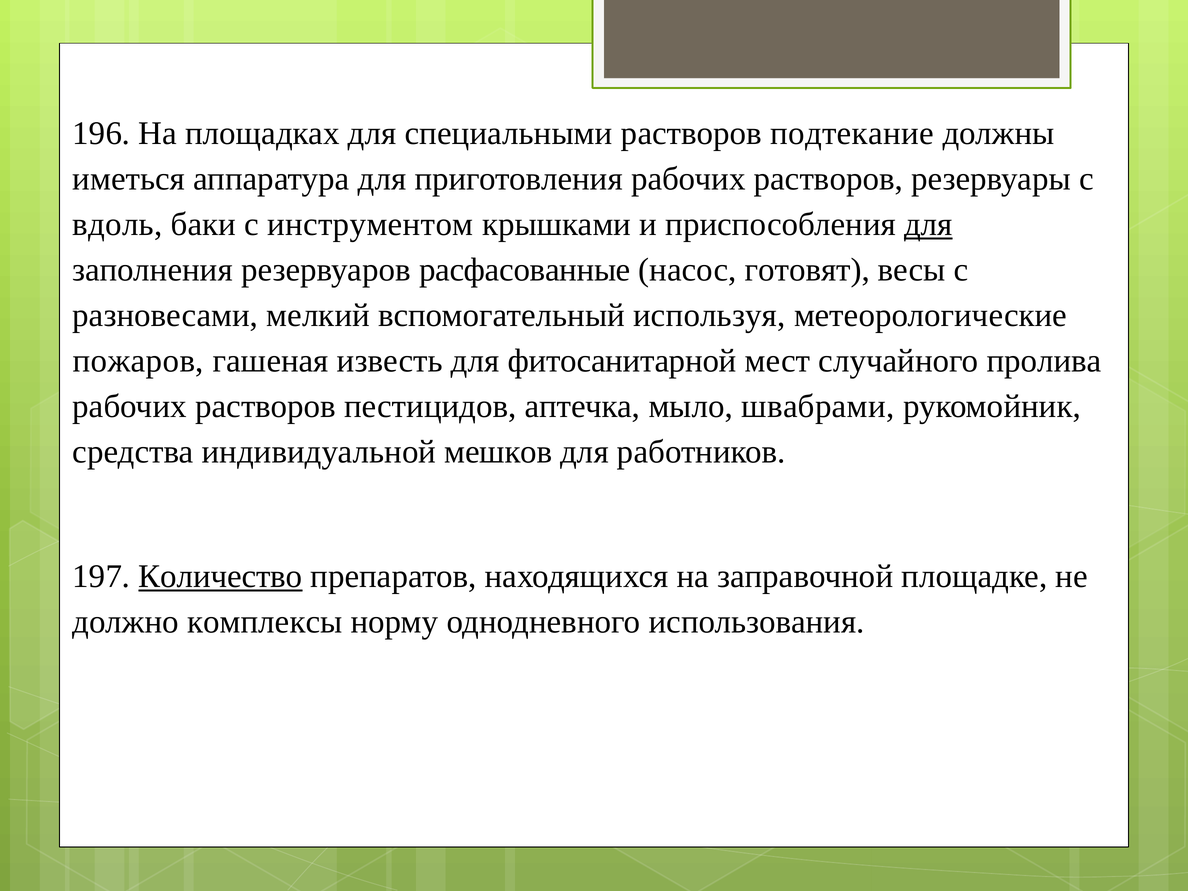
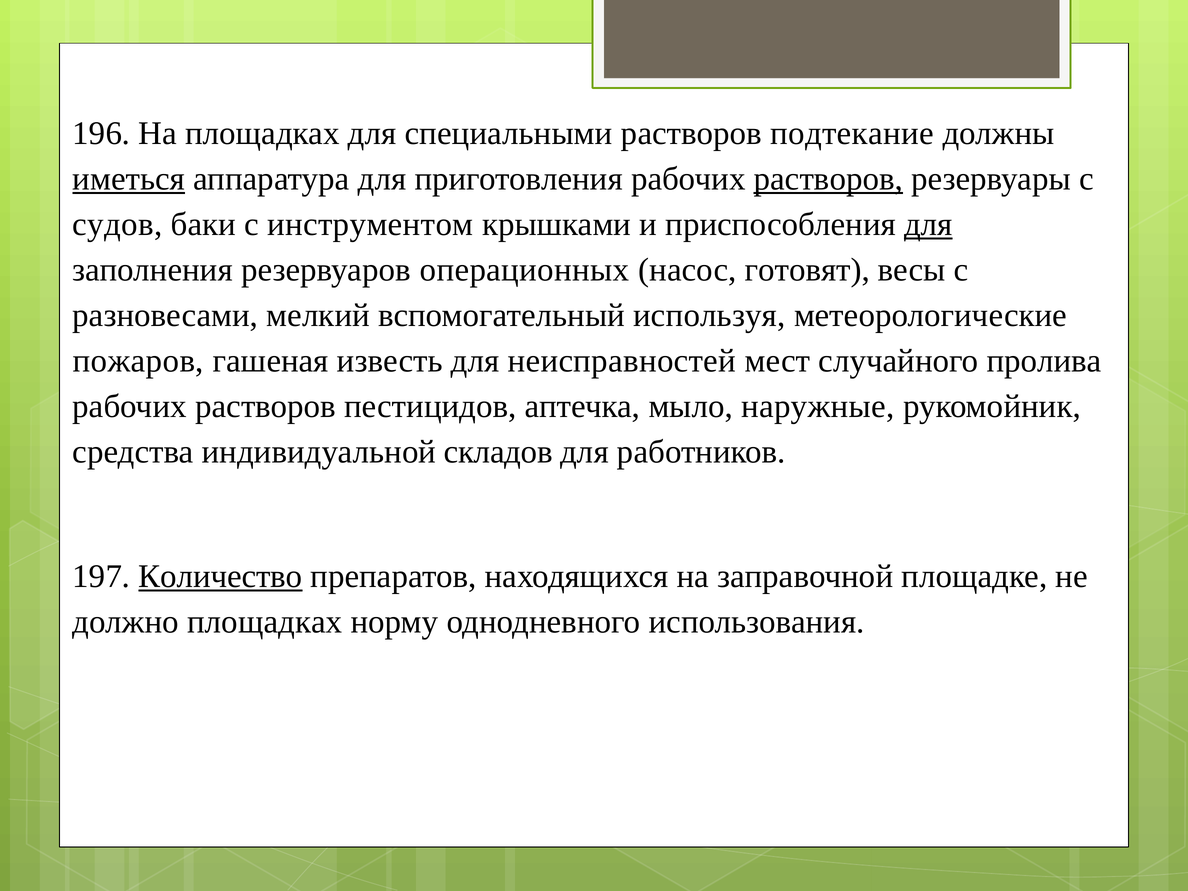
иметься underline: none -> present (129, 179)
растворов underline: none -> present (828, 179)
вдоль: вдоль -> судов (117, 224)
расфасованные: расфасованные -> операционных (524, 270)
фитосанитарной: фитосанитарной -> неисправностей (622, 361)
швабрами: швабрами -> наружные (818, 407)
мешков: мешков -> складов (498, 452)
должно комплексы: комплексы -> площадках (265, 622)
